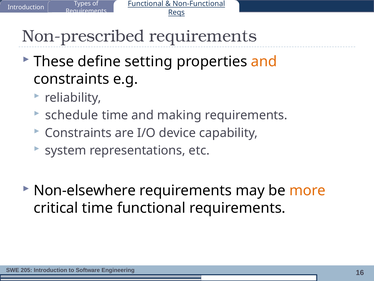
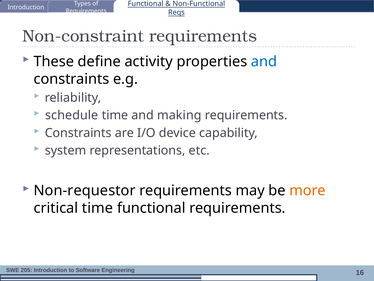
Non-prescribed: Non-prescribed -> Non-constraint (83, 36)
setting: setting -> activity (149, 61)
and colour: orange -> blue (264, 61)
Non-elsewhere: Non-elsewhere -> Non-requestor (85, 190)
